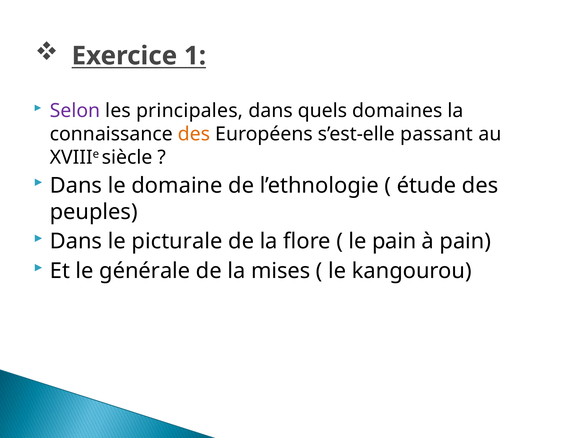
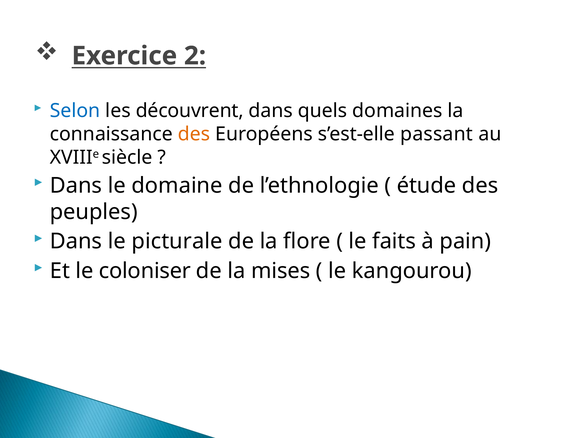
1: 1 -> 2 (195, 56)
Selon colour: purple -> blue (75, 111)
principales: principales -> découvrent (190, 111)
le pain: pain -> faits (394, 241)
générale: générale -> coloniser (145, 271)
